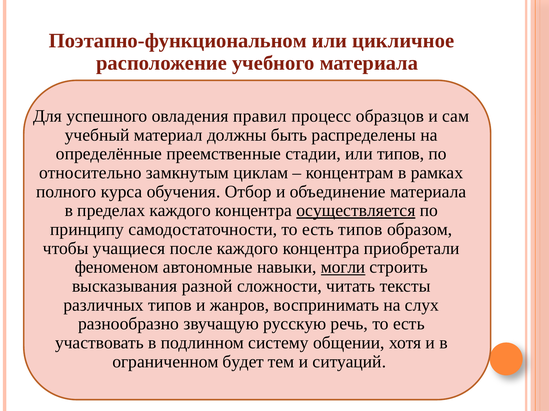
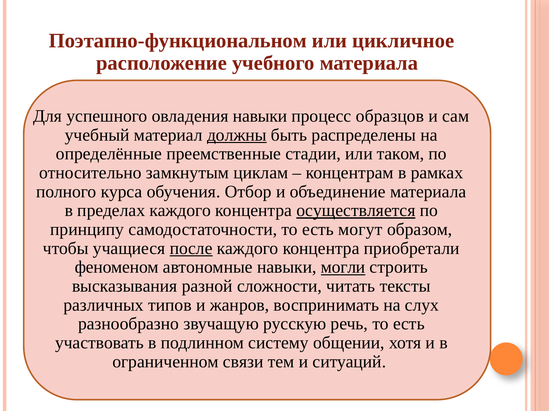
овладения правил: правил -> навыки (260, 116)
должны underline: none -> present (237, 135)
или типов: типов -> таком (401, 154)
есть типов: типов -> могут (360, 230)
после underline: none -> present (191, 249)
будет: будет -> связи (243, 362)
